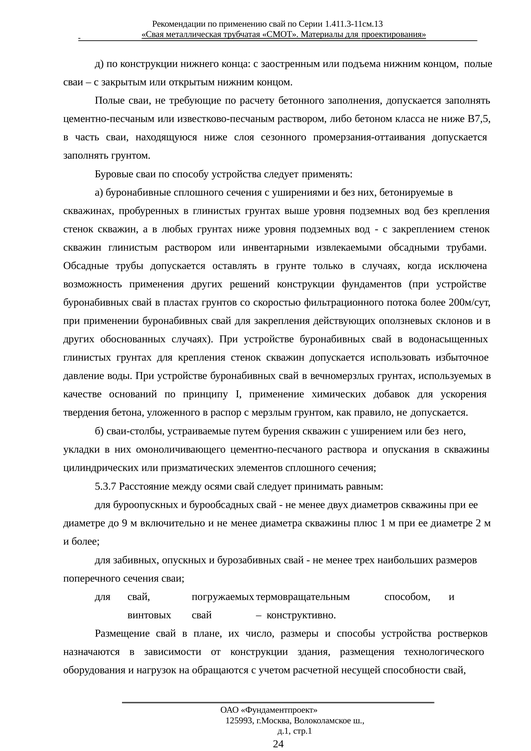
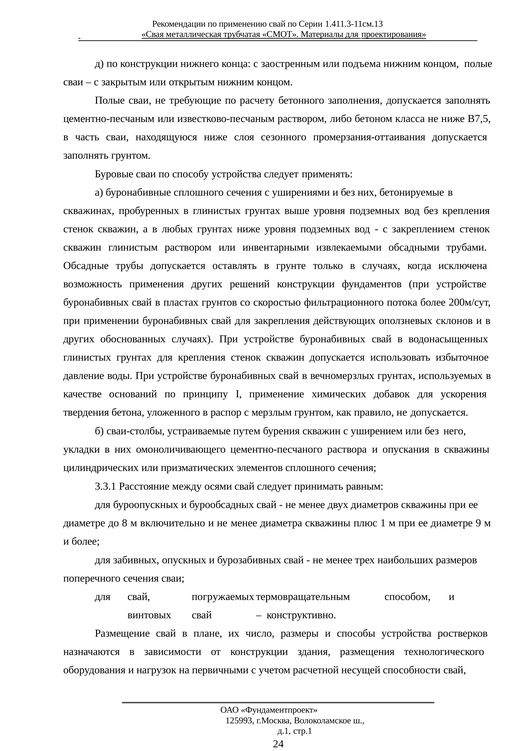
5.3.7: 5.3.7 -> 3.3.1 (106, 487)
9: 9 -> 8 (125, 524)
2: 2 -> 9 (478, 524)
обращаются: обращаются -> первичными (220, 671)
